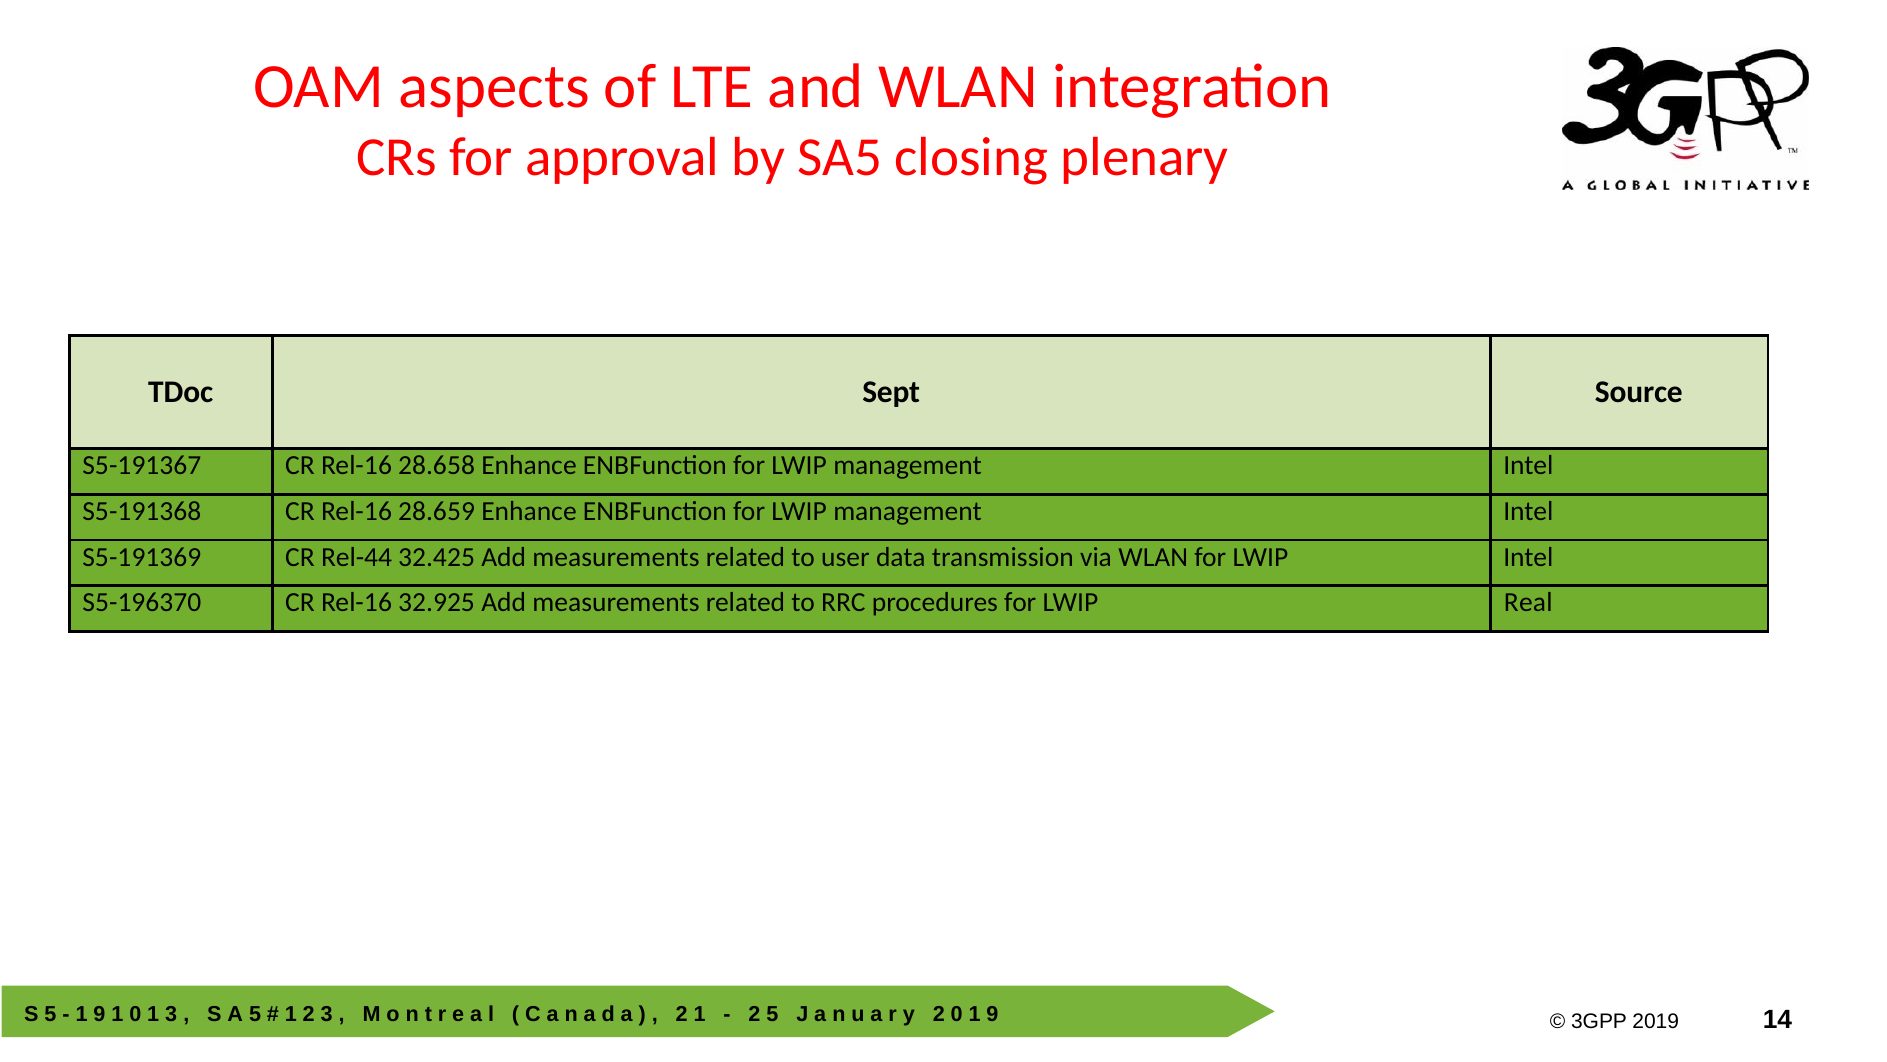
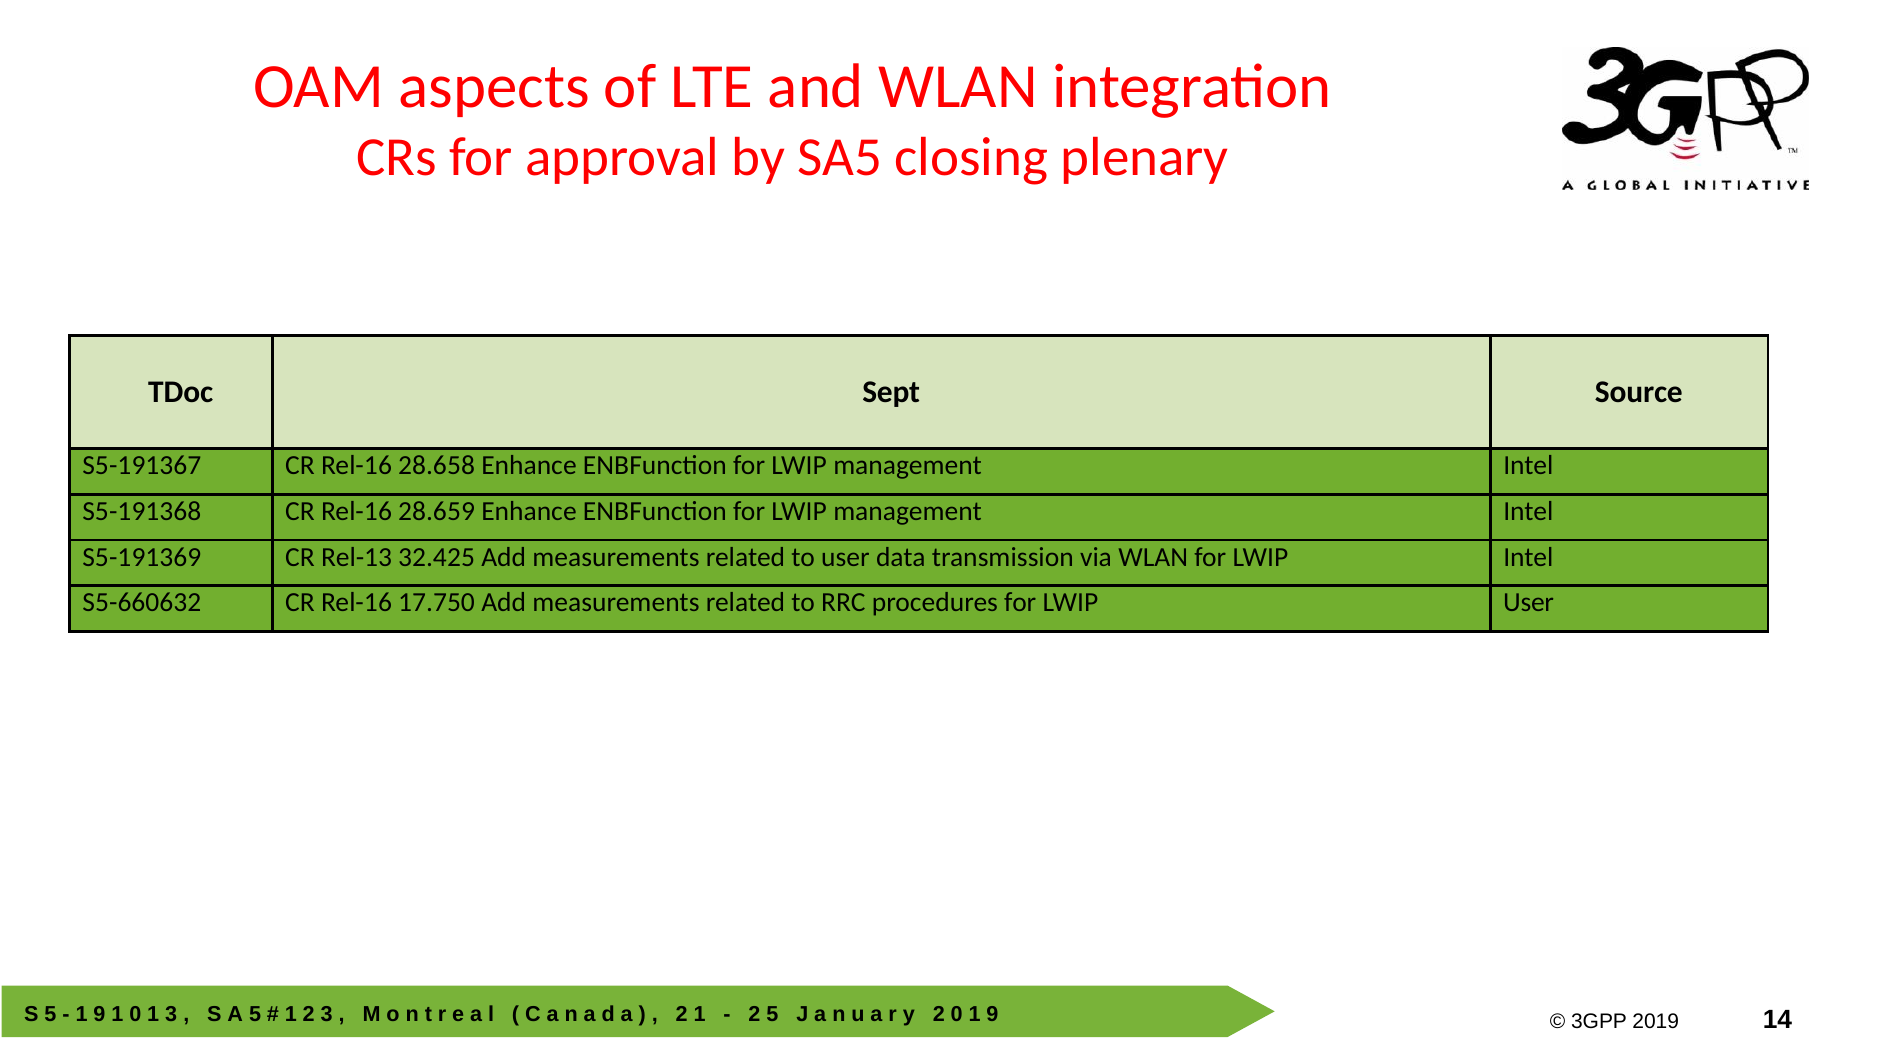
Rel-44: Rel-44 -> Rel-13 (357, 557)
S5-196370: S5-196370 -> S5-660632 (142, 602)
32.925: 32.925 -> 17.750 (437, 602)
LWIP Real: Real -> User (1529, 602)
